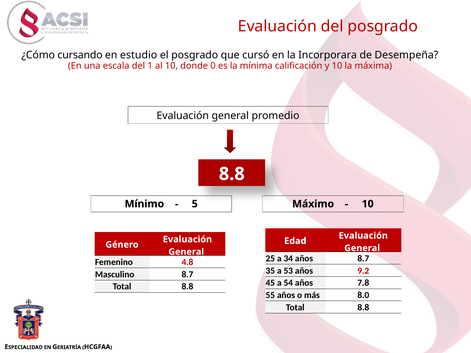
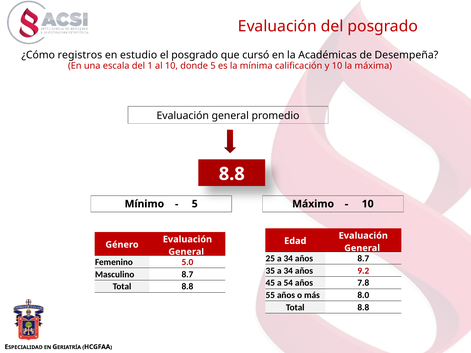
cursando: cursando -> registros (80, 55)
Incorporara: Incorporara -> Académicas (328, 55)
donde 0: 0 -> 5 (213, 66)
4.8: 4.8 -> 5.0 (187, 262)
35 a 53: 53 -> 34 (288, 271)
